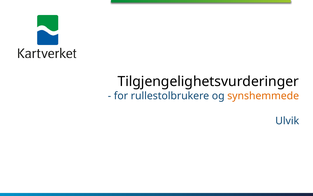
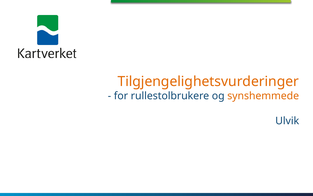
Tilgjengelighetsvurderinger colour: black -> orange (208, 81)
